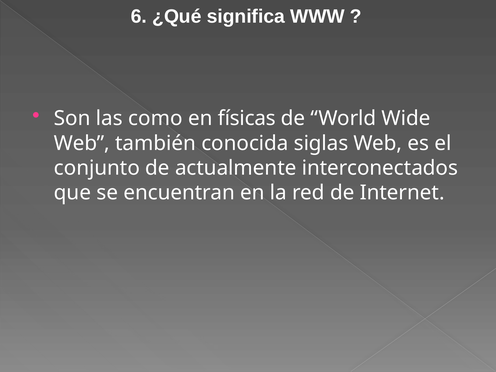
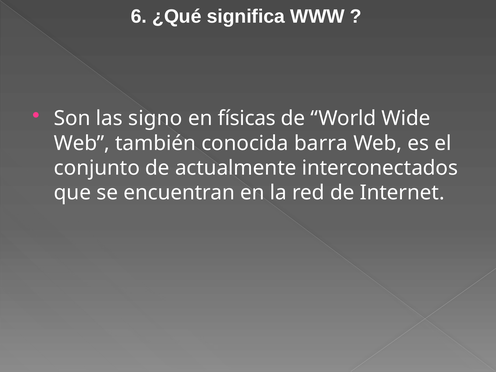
como: como -> signo (155, 118)
siglas: siglas -> barra (321, 143)
